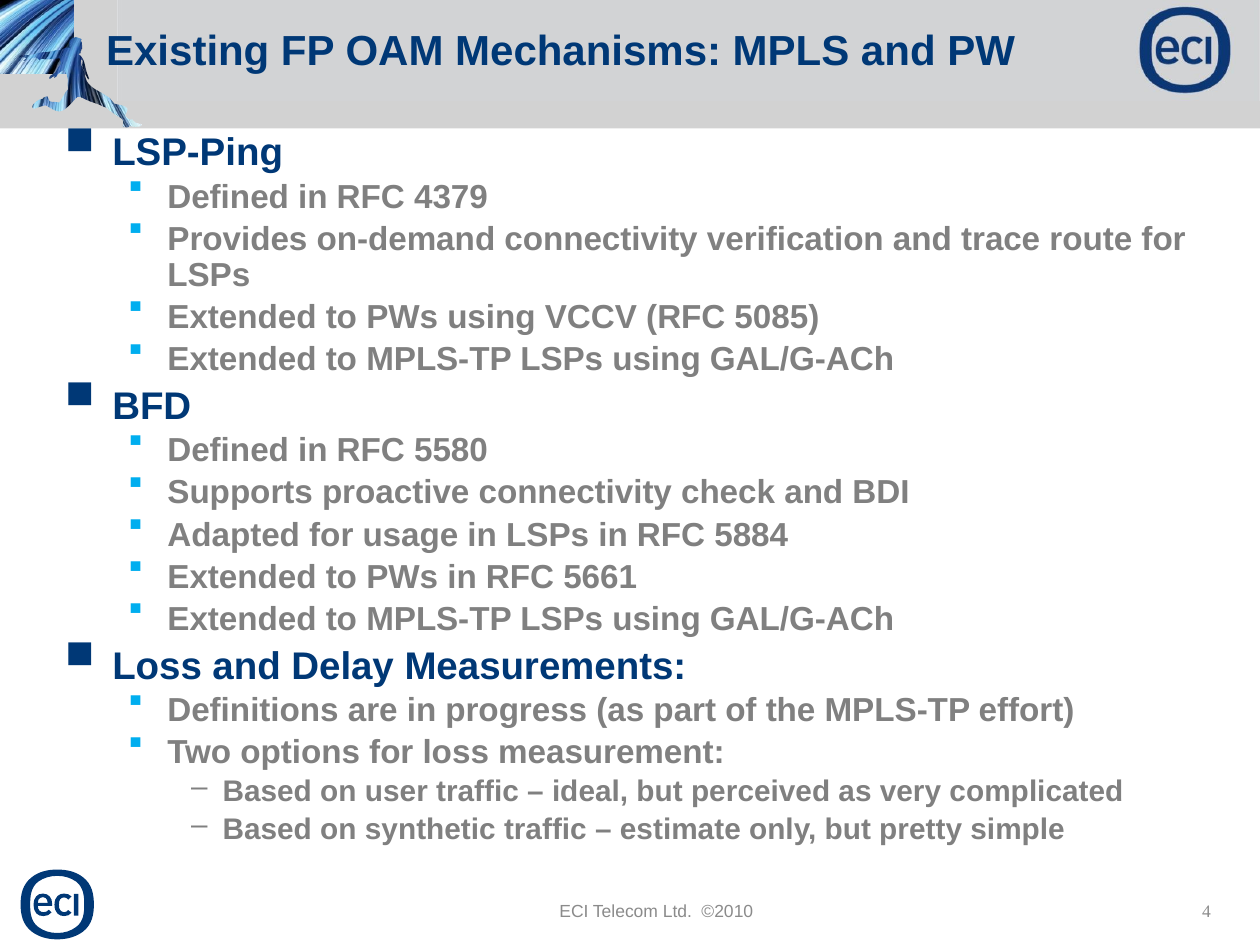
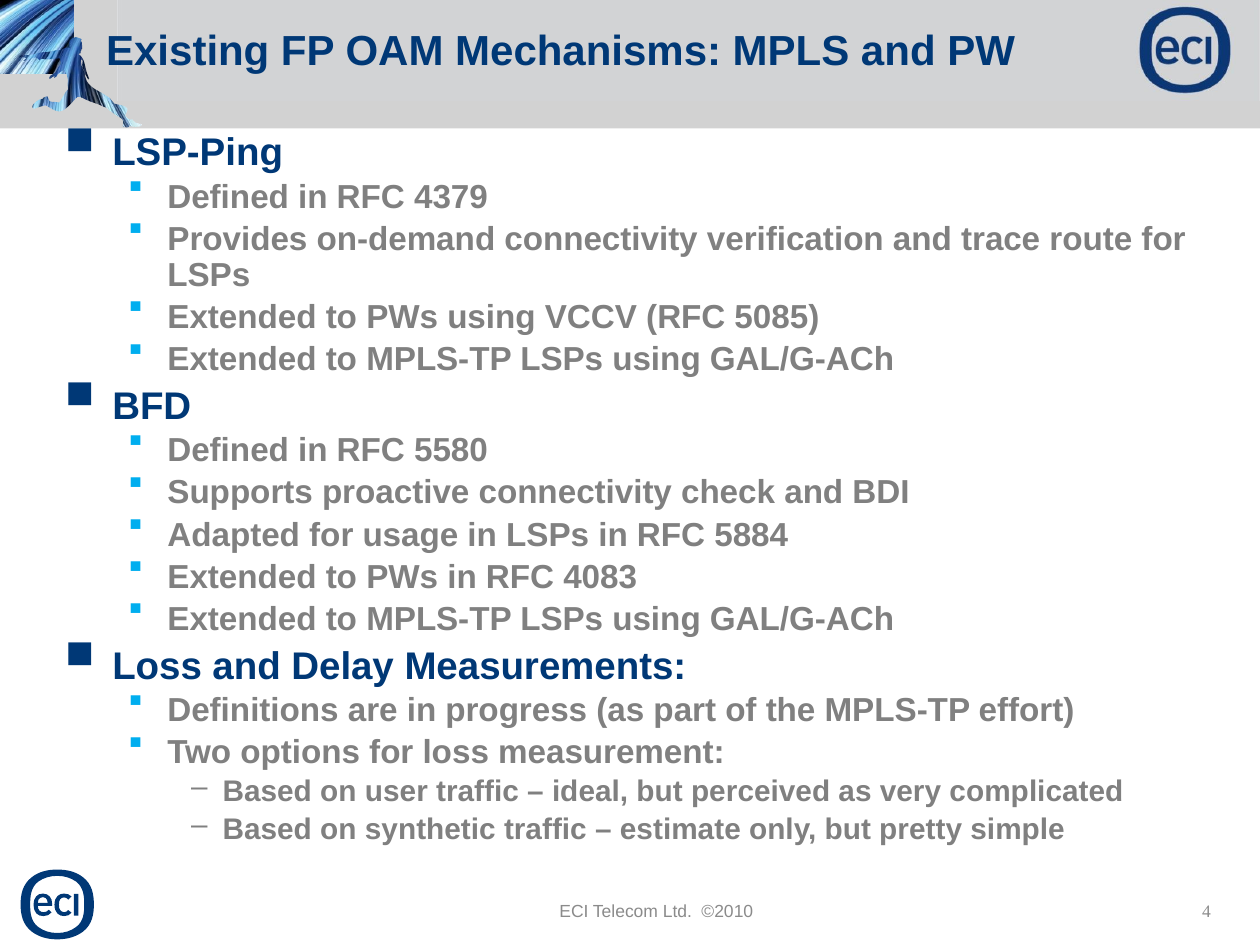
5661: 5661 -> 4083 (600, 577)
